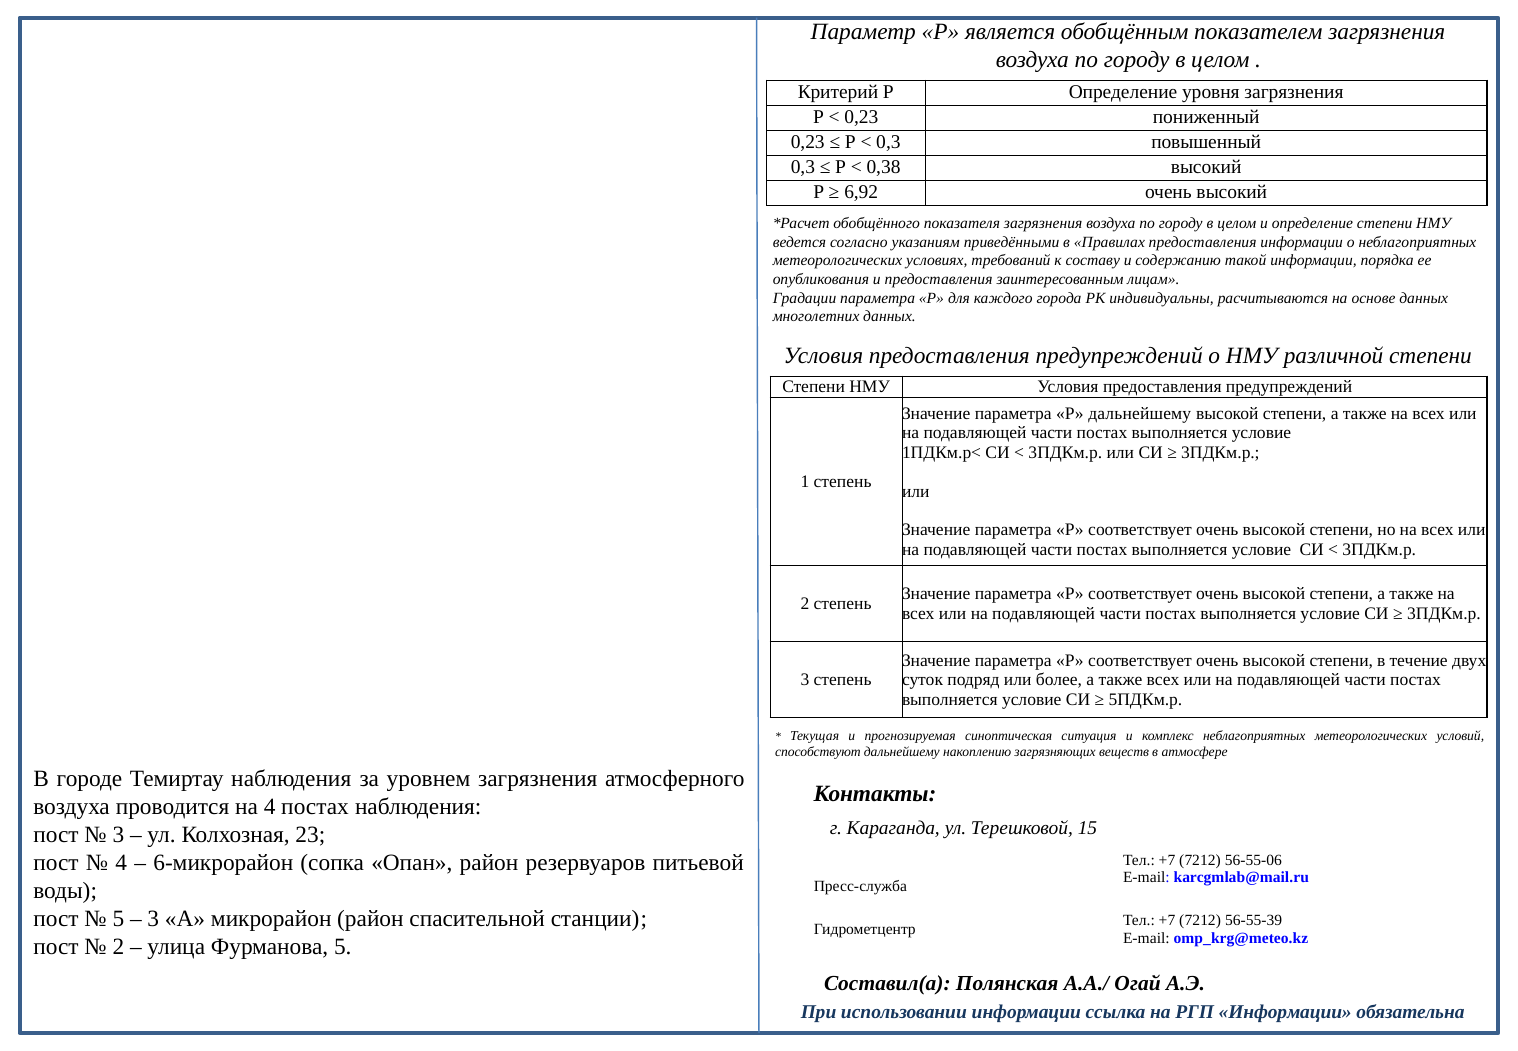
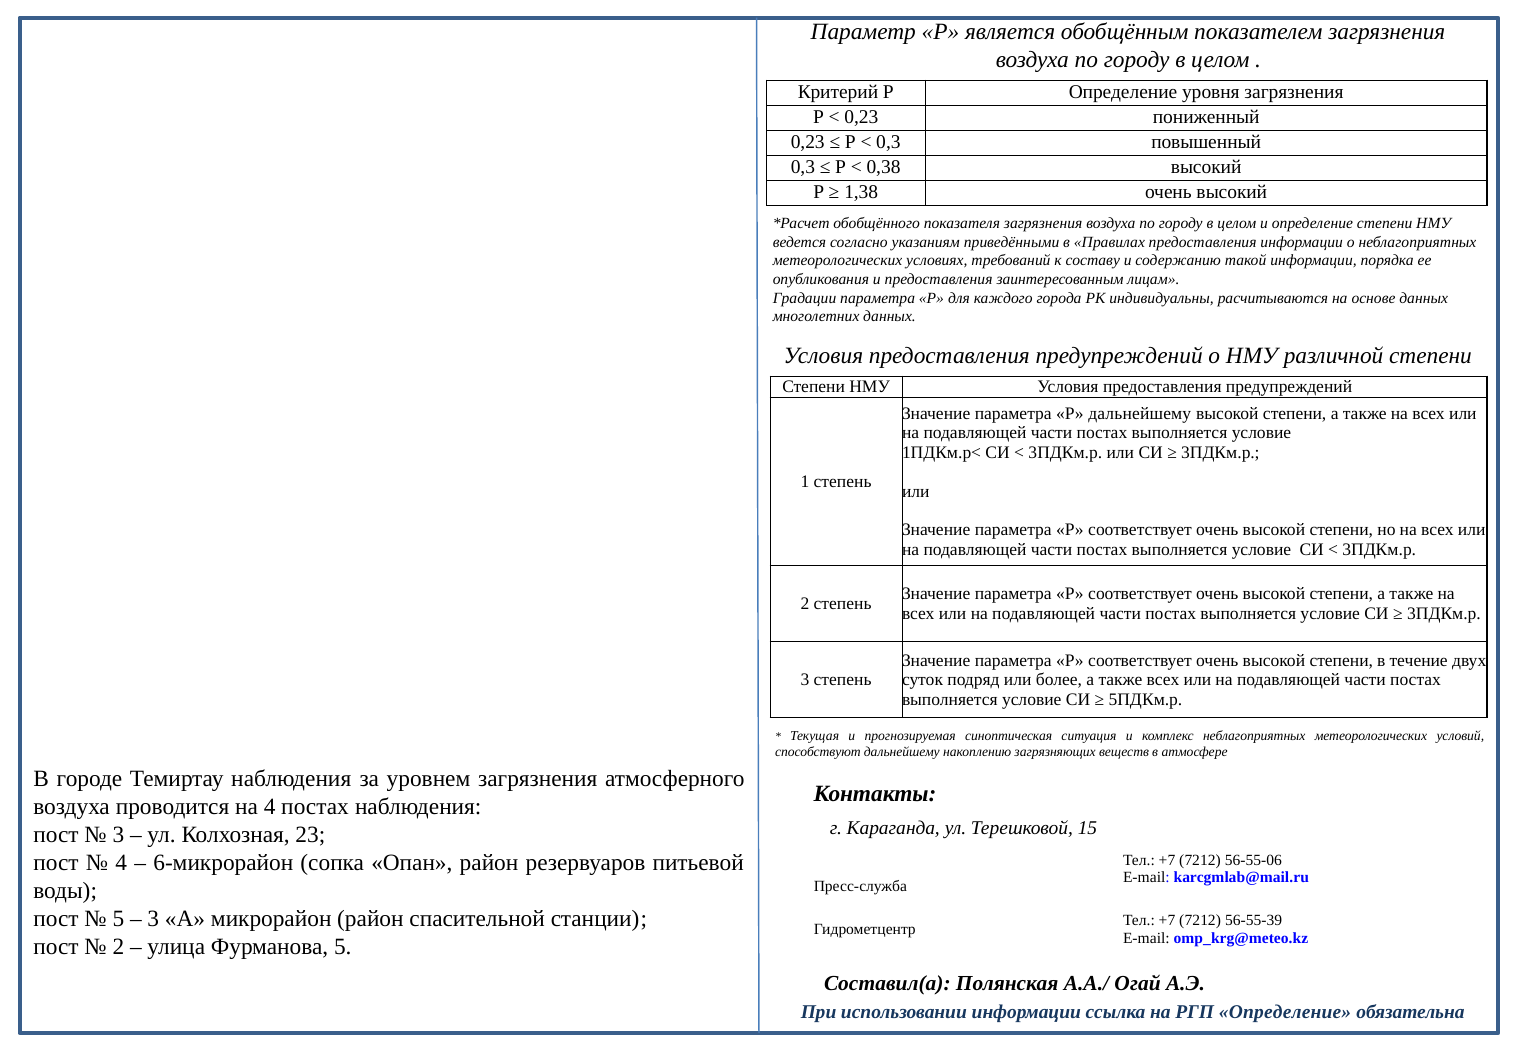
6,92: 6,92 -> 1,38 (861, 193)
РГП Информации: Информации -> Определение (1285, 1012)
